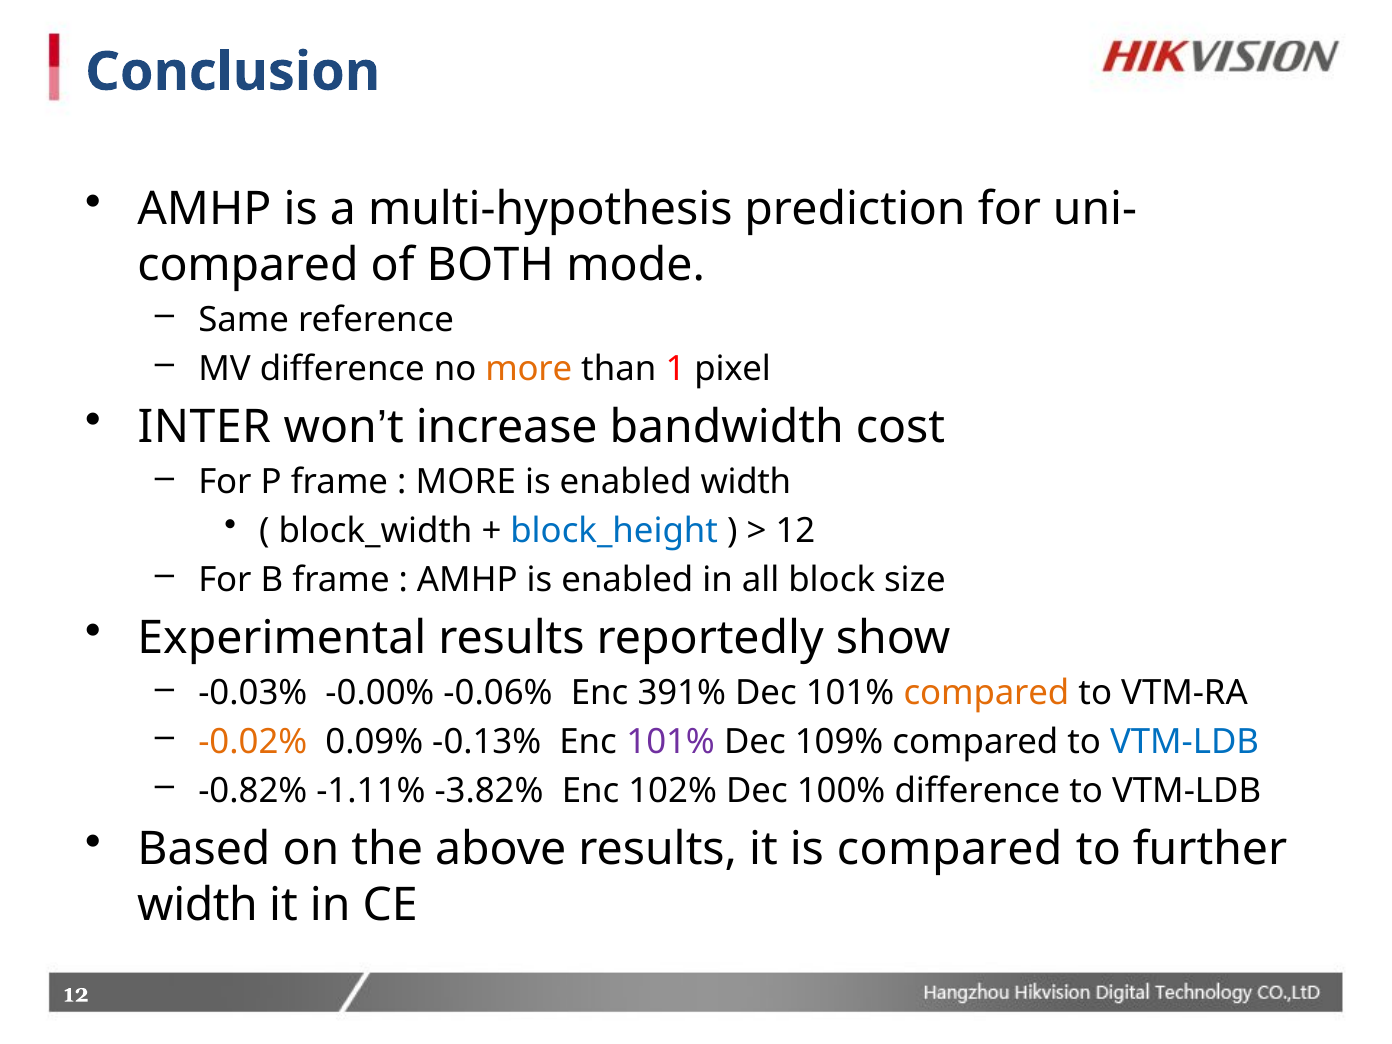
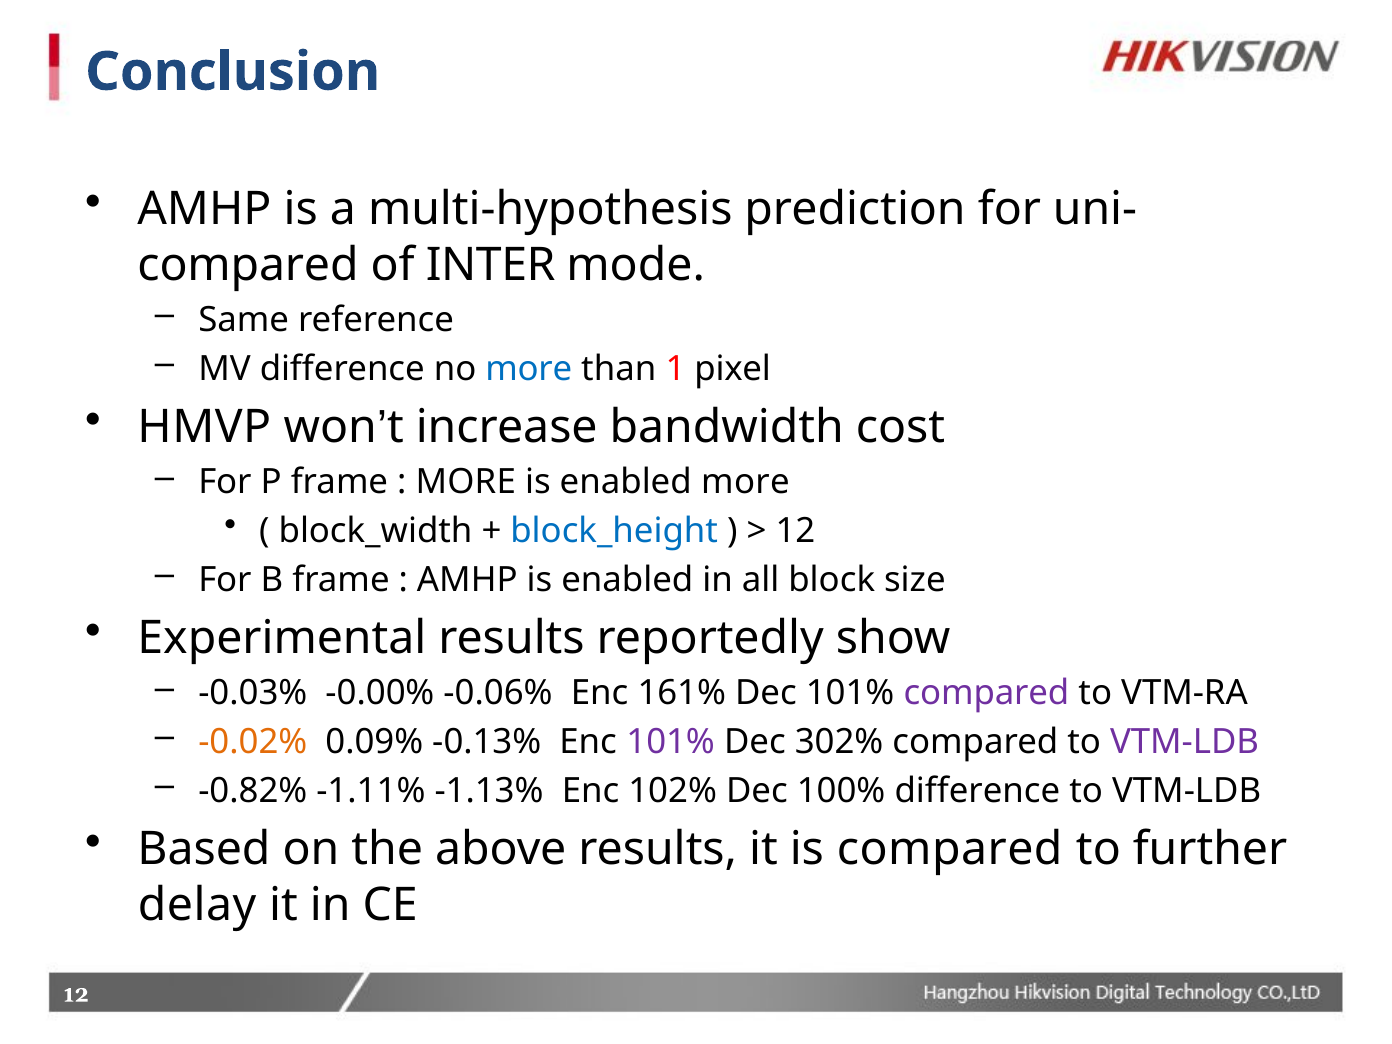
BOTH: BOTH -> INTER (491, 265)
more colour: orange -> blue (529, 369)
INTER: INTER -> HMVP (204, 427)
enabled width: width -> more (745, 482)
391%: 391% -> 161% (682, 693)
compared colour: orange -> purple (986, 693)
109%: 109% -> 302% (839, 742)
VTM-LDB colour: blue -> purple (1185, 742)
-3.82%: -3.82% -> -1.13% (489, 791)
width: width -> delay (197, 905)
